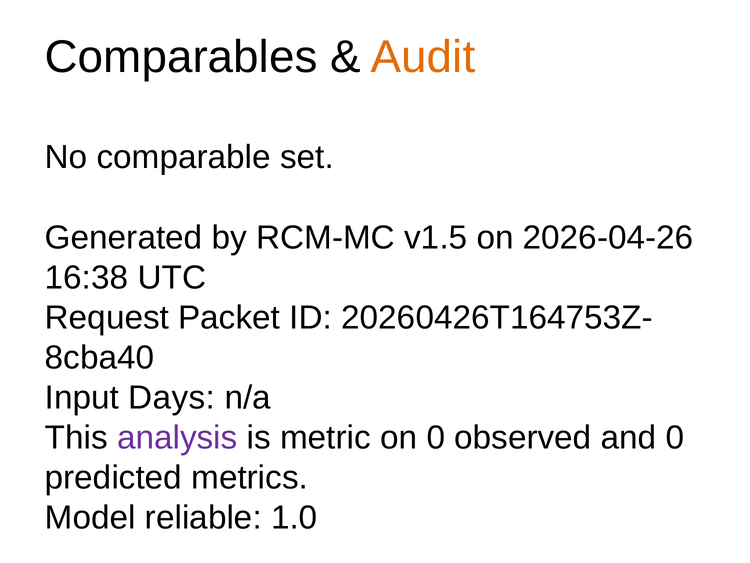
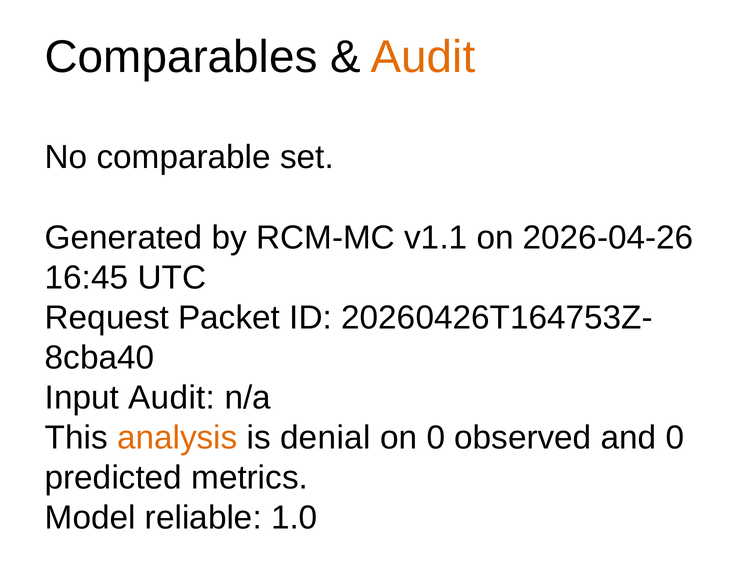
v1.5: v1.5 -> v1.1 (436, 237)
16:38: 16:38 -> 16:45 (87, 277)
Input Days: Days -> Audit (172, 397)
analysis colour: purple -> orange (177, 437)
metric: metric -> denial (325, 437)
